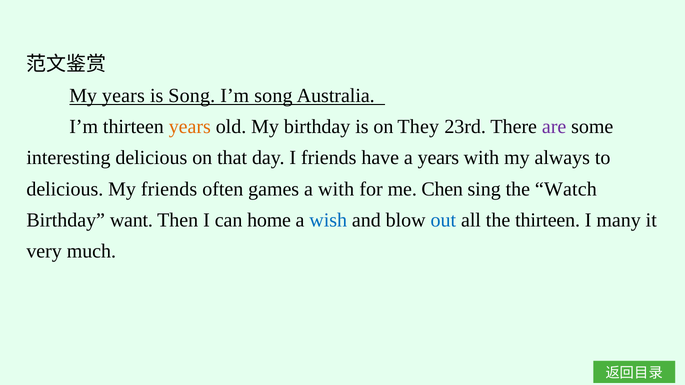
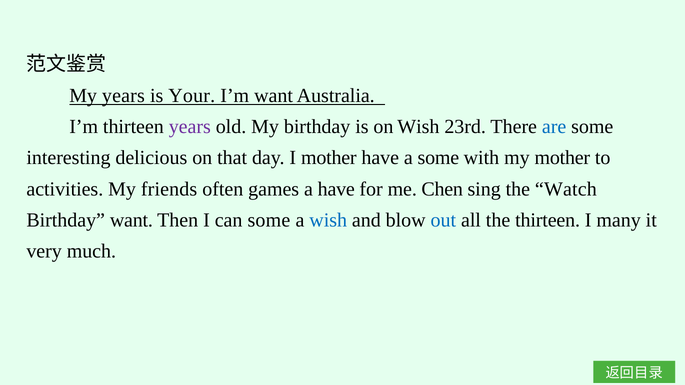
is Song: Song -> Your (192, 96)
I’m song: song -> want (274, 96)
years colour: orange -> purple (190, 127)
on They: They -> Wish (418, 127)
are colour: purple -> blue (554, 127)
I friends: friends -> mother (329, 158)
a years: years -> some (438, 158)
my always: always -> mother (562, 158)
delicious: delicious -> activities (65, 189)
a with: with -> have (336, 189)
can home: home -> some (269, 220)
